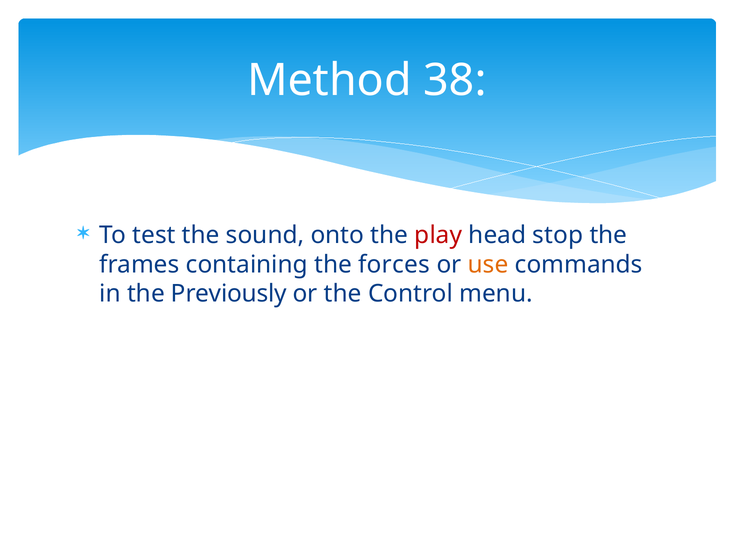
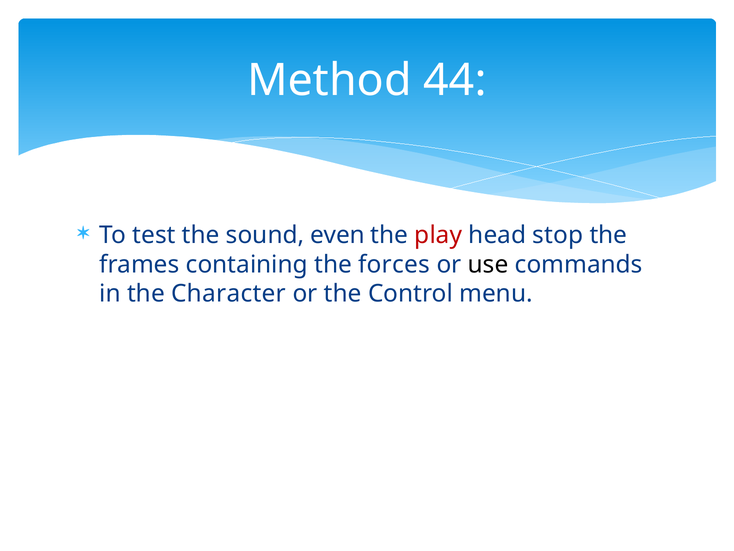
38: 38 -> 44 (455, 81)
onto: onto -> even (337, 235)
use colour: orange -> black (488, 264)
Previously: Previously -> Character (229, 294)
